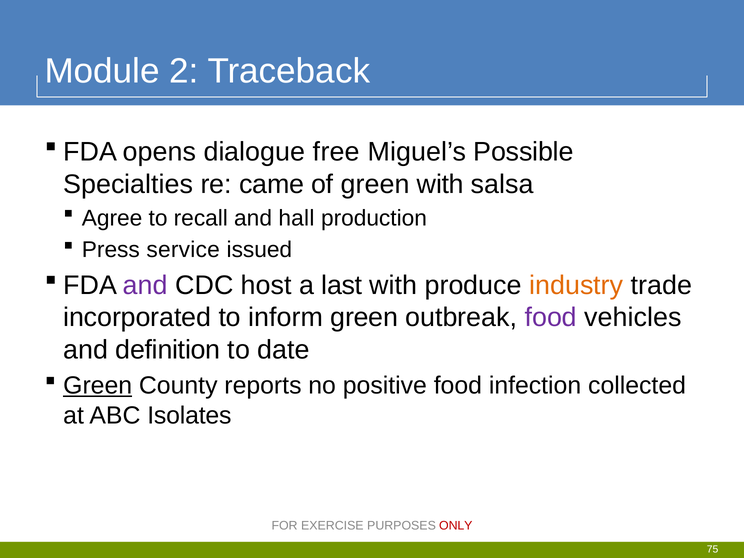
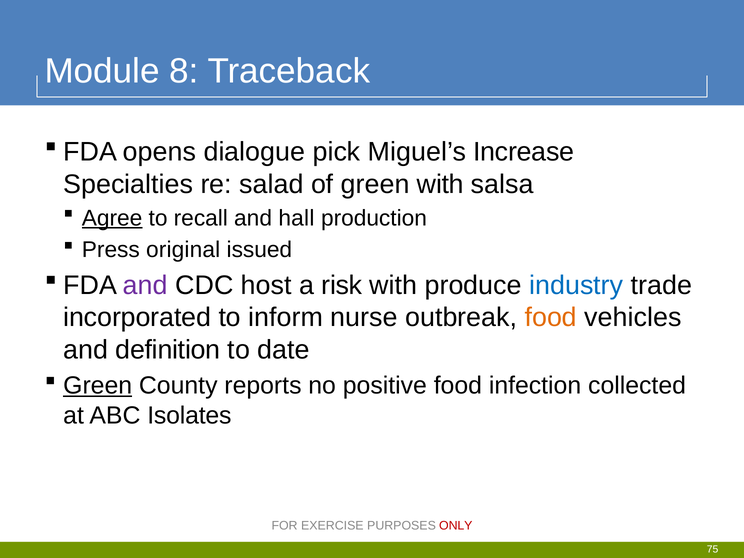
2: 2 -> 8 (184, 71)
free: free -> pick (336, 152)
Possible: Possible -> Increase (524, 152)
came: came -> salad (272, 184)
Agree underline: none -> present (112, 218)
service: service -> original (183, 250)
last: last -> risk (342, 285)
industry colour: orange -> blue (576, 285)
inform green: green -> nurse (364, 318)
food colour: purple -> orange (551, 318)
